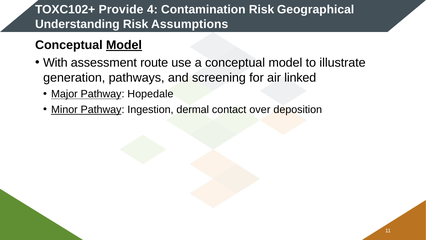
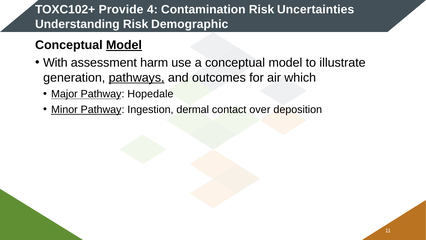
Geographical: Geographical -> Uncertainties (316, 10)
Assumptions: Assumptions -> Demographic (190, 24)
route: route -> harm (154, 63)
pathways underline: none -> present (137, 78)
screening: screening -> outcomes (219, 78)
linked: linked -> which (300, 78)
